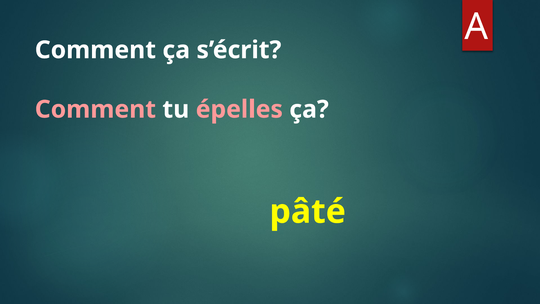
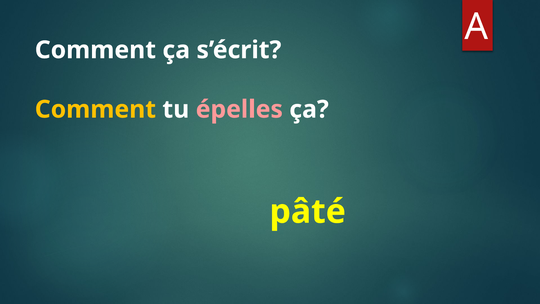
Comment colour: pink -> yellow (95, 109)
